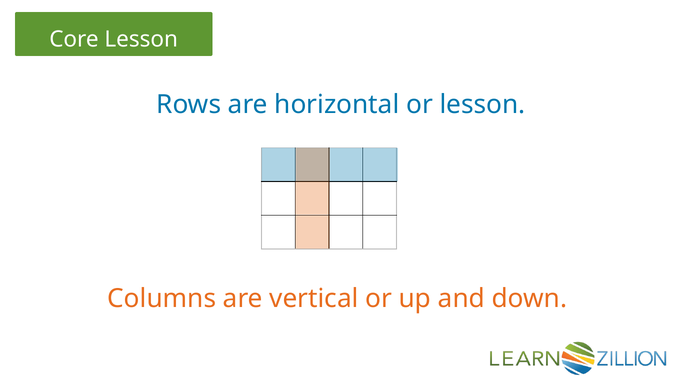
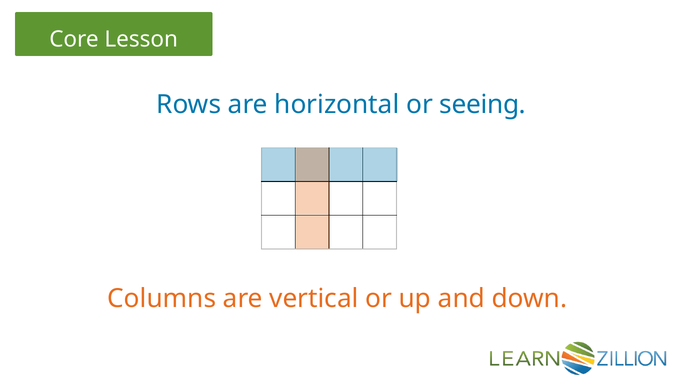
or lesson: lesson -> seeing (483, 105)
